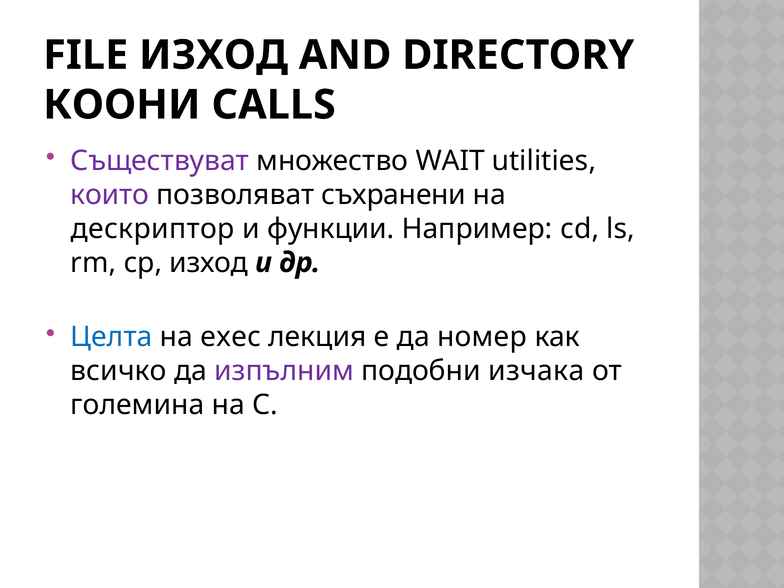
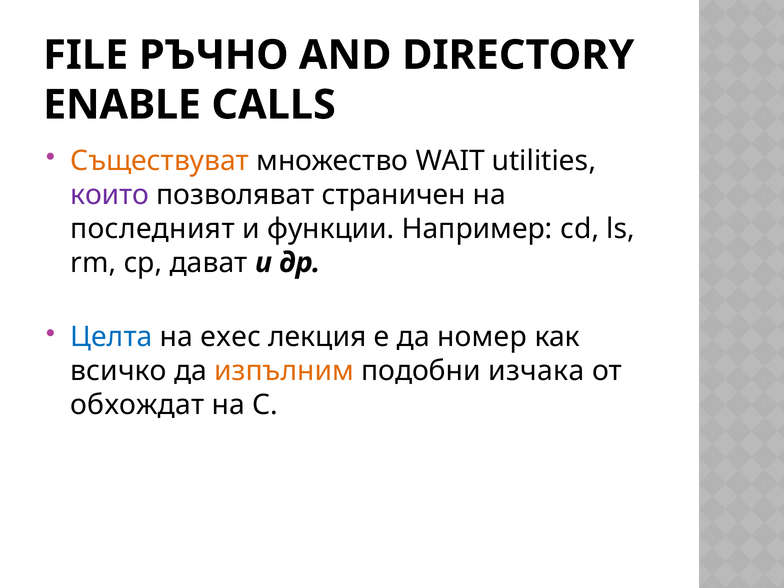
FILE ИЗХОД: ИЗХОД -> РЪЧНО (214, 55)
КООНИ: КООНИ -> ENABLE (122, 105)
Съществуват colour: purple -> orange (160, 161)
съхранени: съхранени -> страничен (394, 195)
дескриптор: дескриптор -> последният (153, 229)
cp изход: изход -> дават (209, 263)
изпълним colour: purple -> orange (284, 371)
големина: големина -> обхождат (137, 405)
